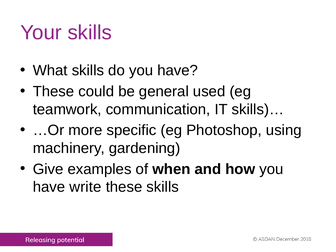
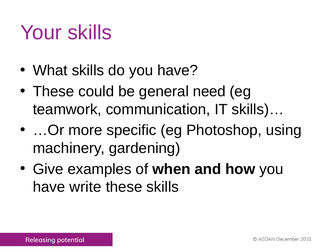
used: used -> need (209, 91)
